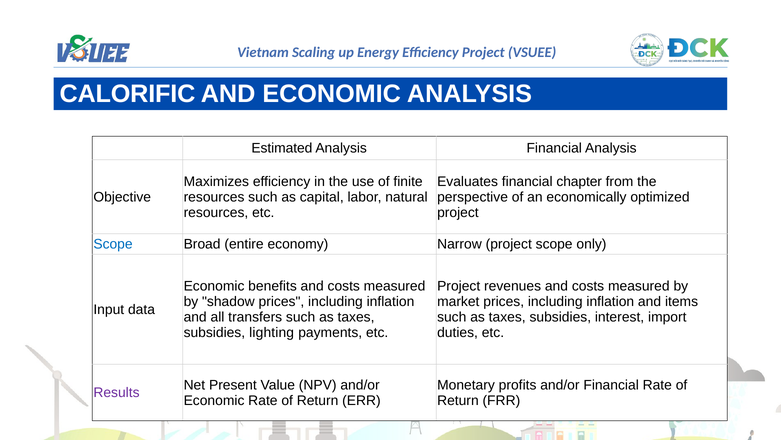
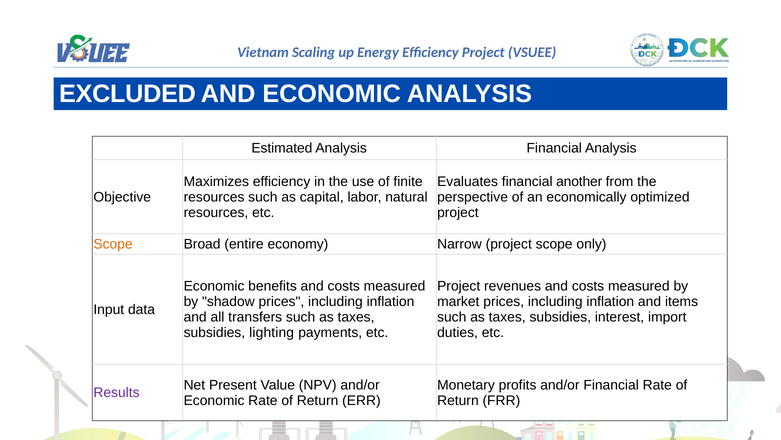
CALORIFIC: CALORIFIC -> EXCLUDED (127, 94)
chapter: chapter -> another (579, 181)
Scope colour: blue -> orange (113, 244)
